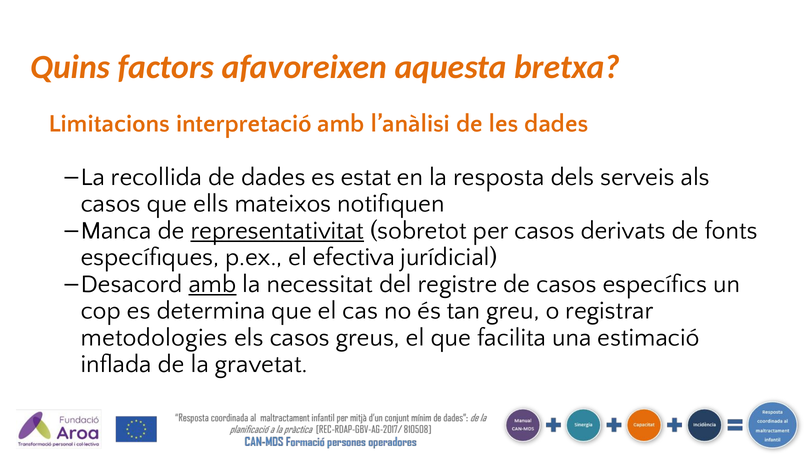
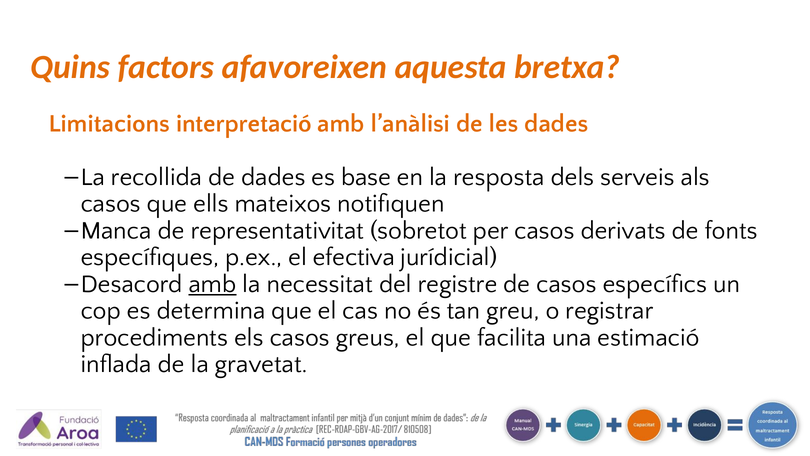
estat: estat -> base (366, 177)
representativitat underline: present -> none (277, 230)
metodologies: metodologies -> procediments (154, 337)
